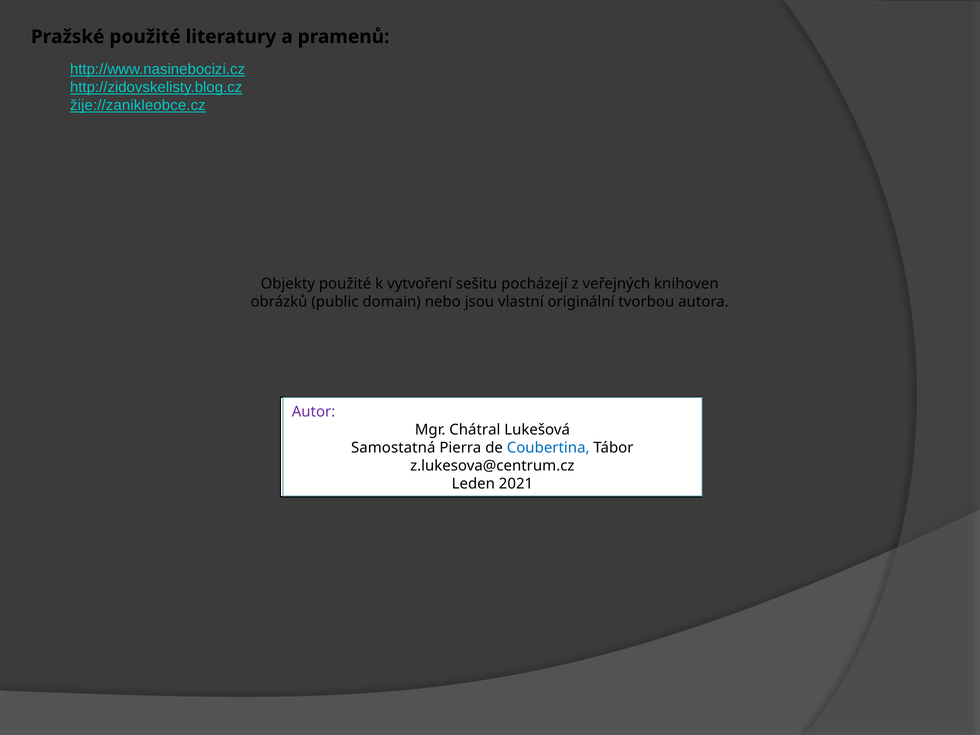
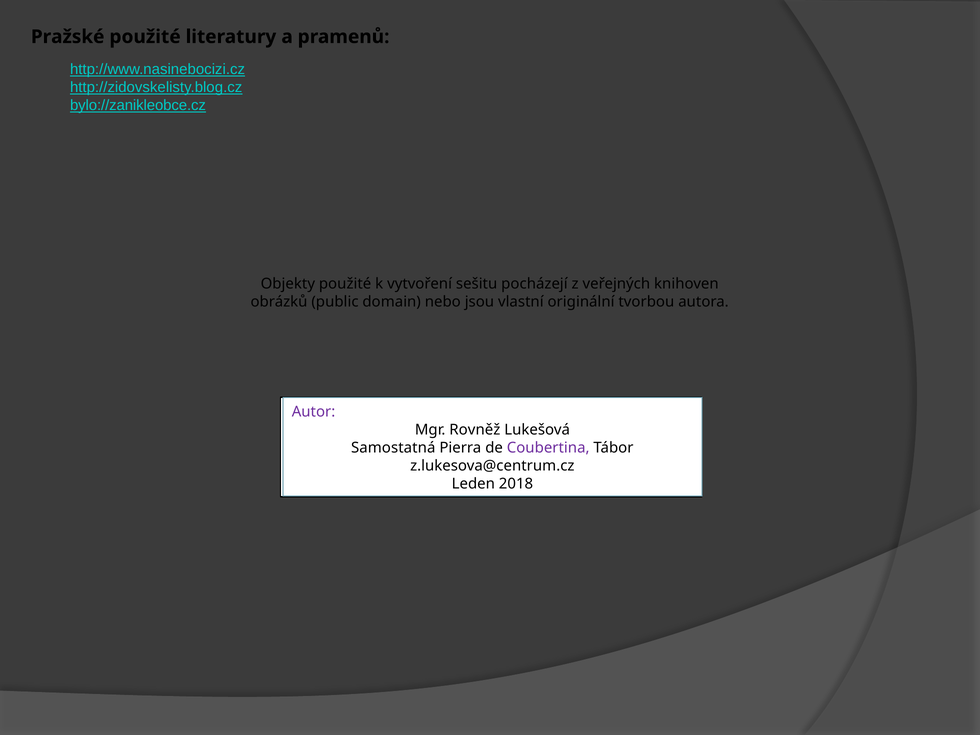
žije://zanikleobce.cz: žije://zanikleobce.cz -> bylo://zanikleobce.cz (138, 105)
Chátral: Chátral -> Rovněž (475, 430)
Coubertina colour: blue -> purple (548, 448)
2021: 2021 -> 2018 (516, 484)
